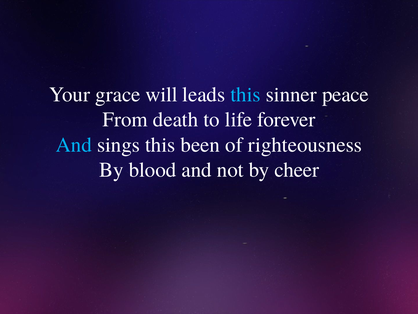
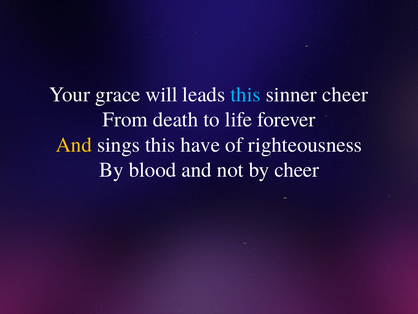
sinner peace: peace -> cheer (345, 94)
And colour: light blue -> yellow (74, 145)
been: been -> have (200, 145)
